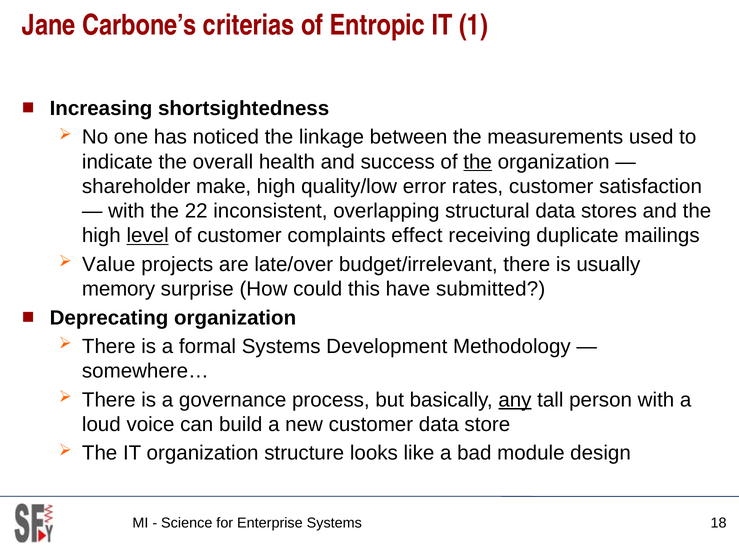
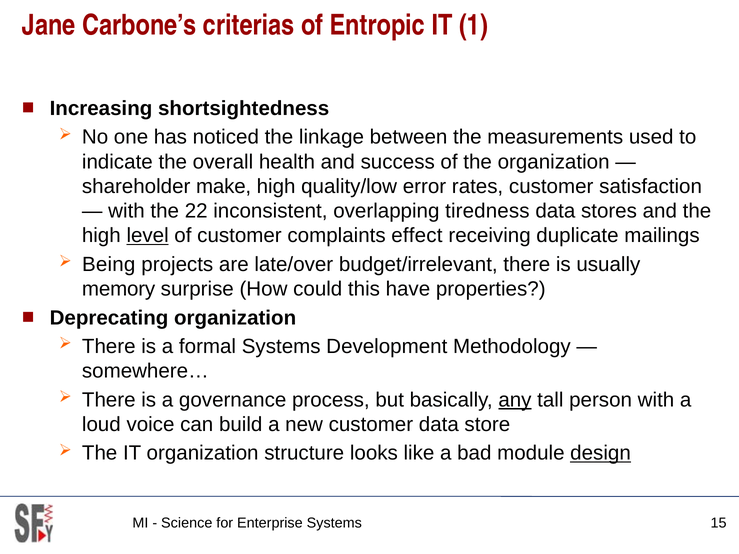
the underline: present -> none (478, 162)
structural: structural -> tiredness (487, 211)
Value: Value -> Being (109, 264)
submitted: submitted -> properties (491, 289)
design underline: none -> present (601, 453)
18: 18 -> 15 (719, 523)
